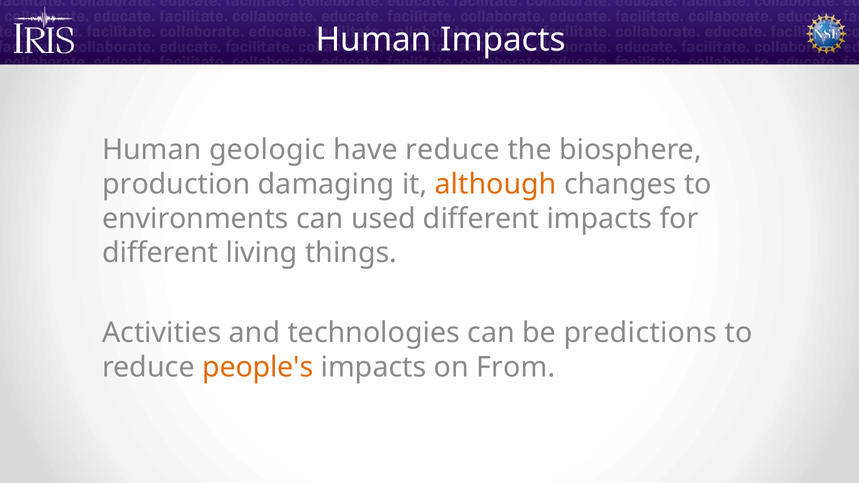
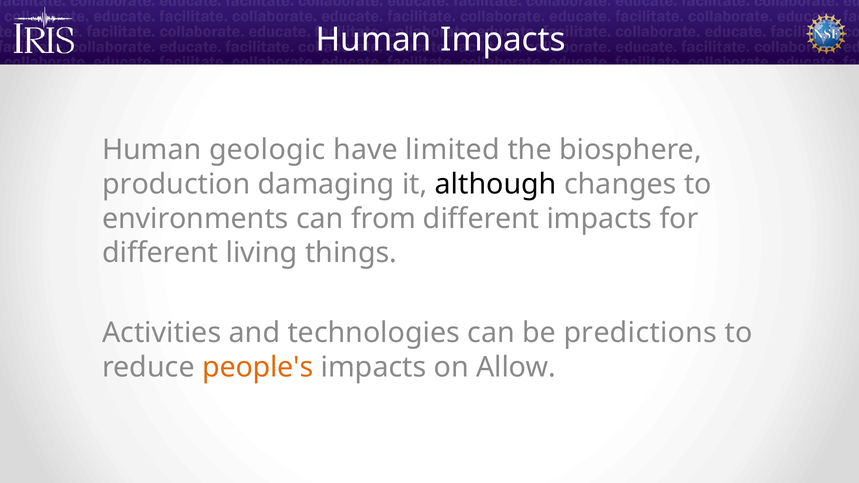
have reduce: reduce -> limited (453, 150)
although colour: orange -> black (496, 184)
used: used -> from (383, 219)
From: From -> Allow (516, 368)
